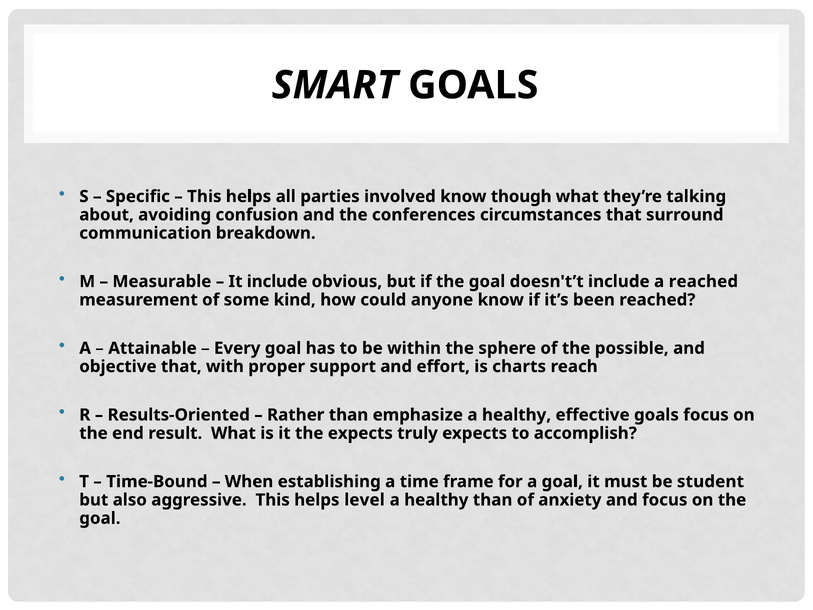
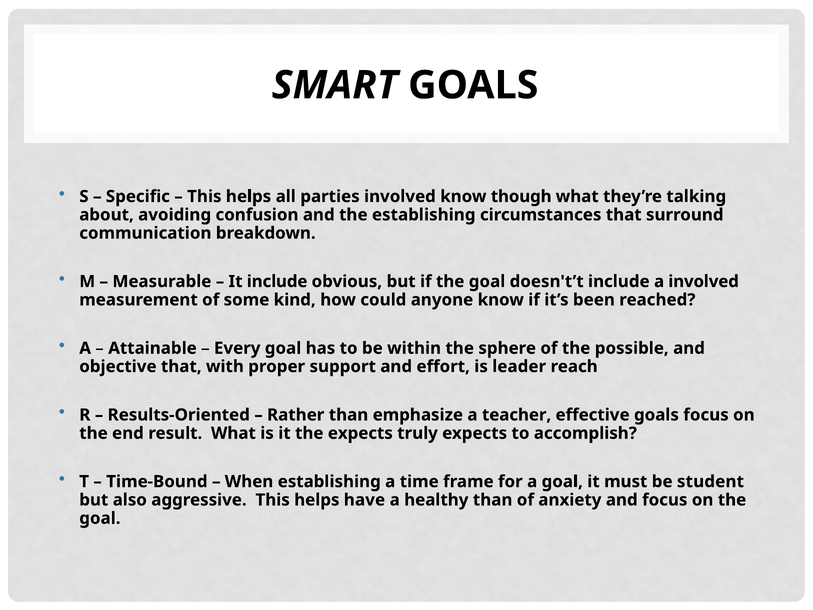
the conferences: conferences -> establishing (424, 215)
a reached: reached -> involved (704, 281)
charts: charts -> leader (519, 366)
emphasize a healthy: healthy -> teacher (517, 415)
level: level -> have (364, 500)
